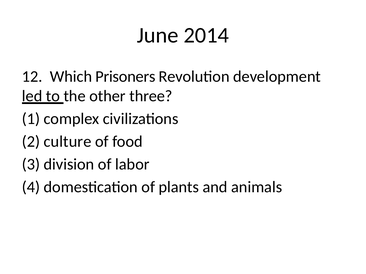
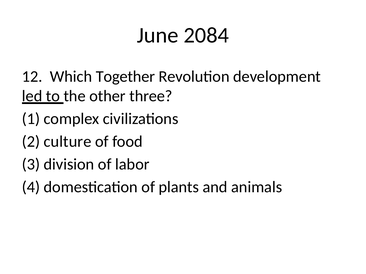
2014: 2014 -> 2084 (206, 35)
Prisoners: Prisoners -> Together (125, 77)
